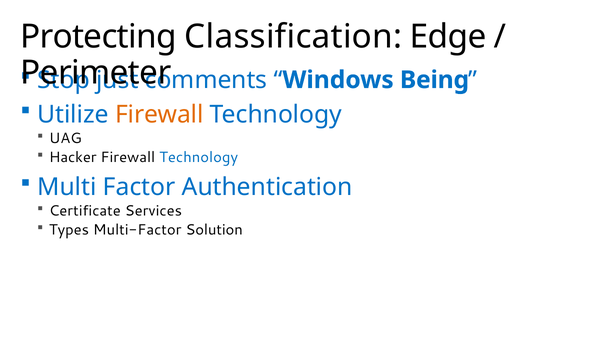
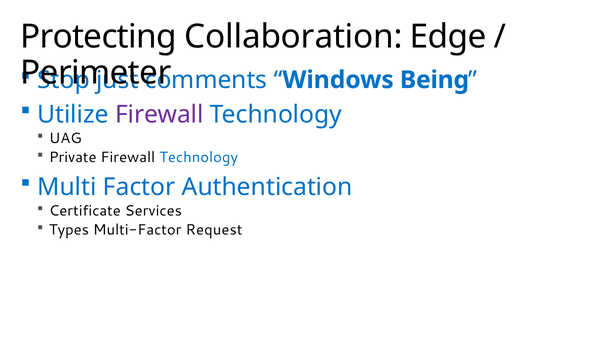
Classification: Classification -> Collaboration (293, 37)
Firewall colour: orange -> purple (159, 115)
Hacker: Hacker -> Private (73, 158)
Solution: Solution -> Request (214, 230)
